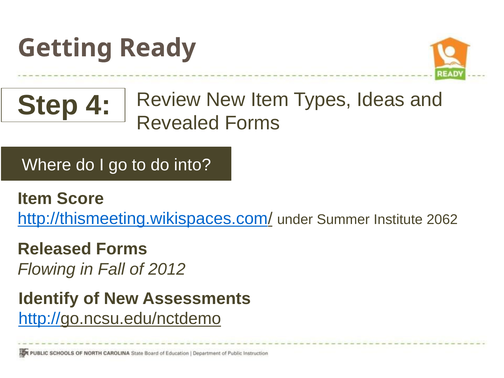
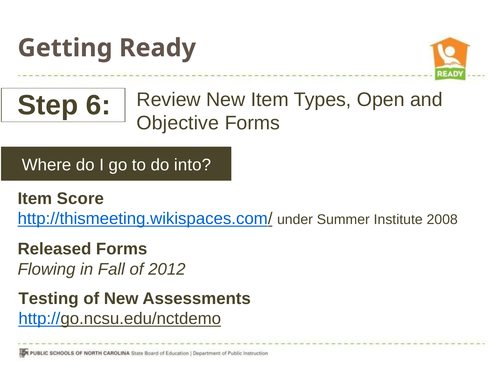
4: 4 -> 6 (98, 105)
Ideas: Ideas -> Open (381, 100)
Revealed: Revealed -> Objective (178, 123)
2062: 2062 -> 2008 (442, 220)
Identify: Identify -> Testing (49, 299)
